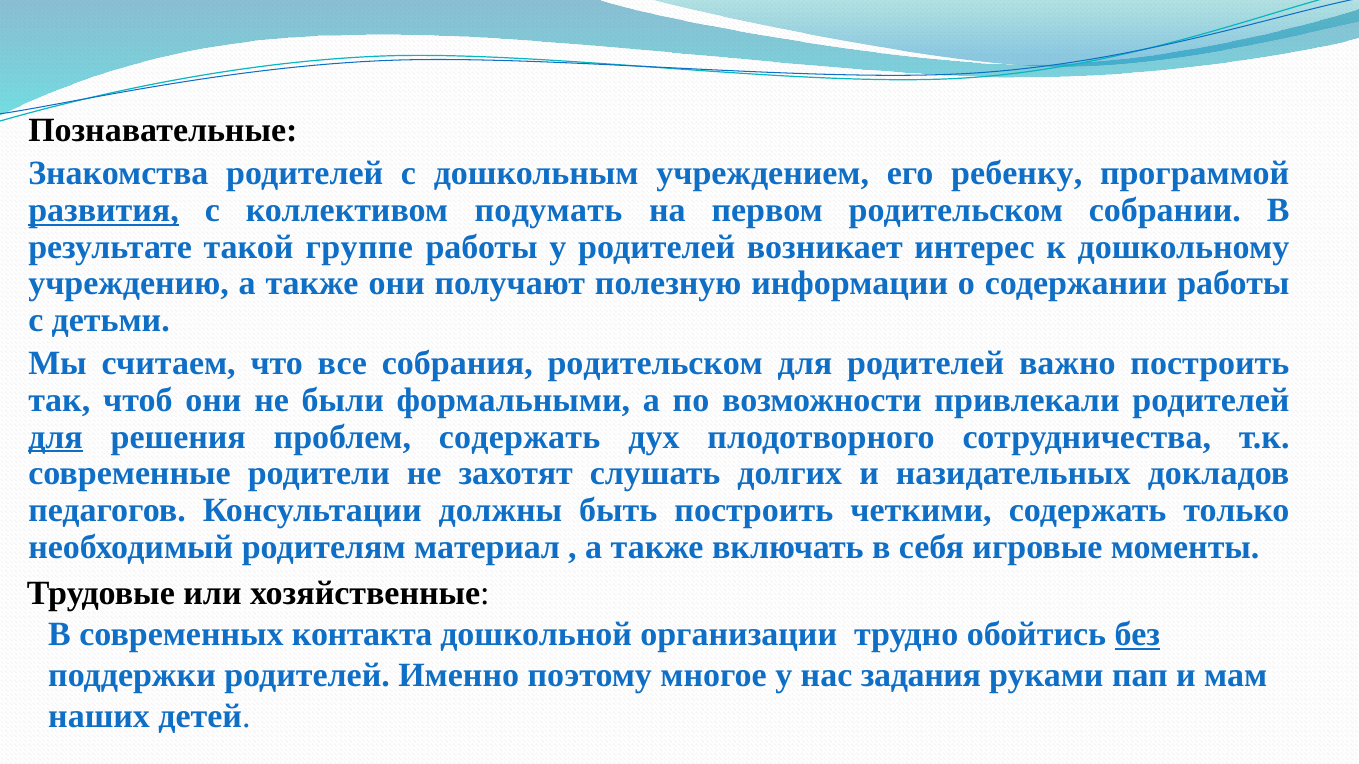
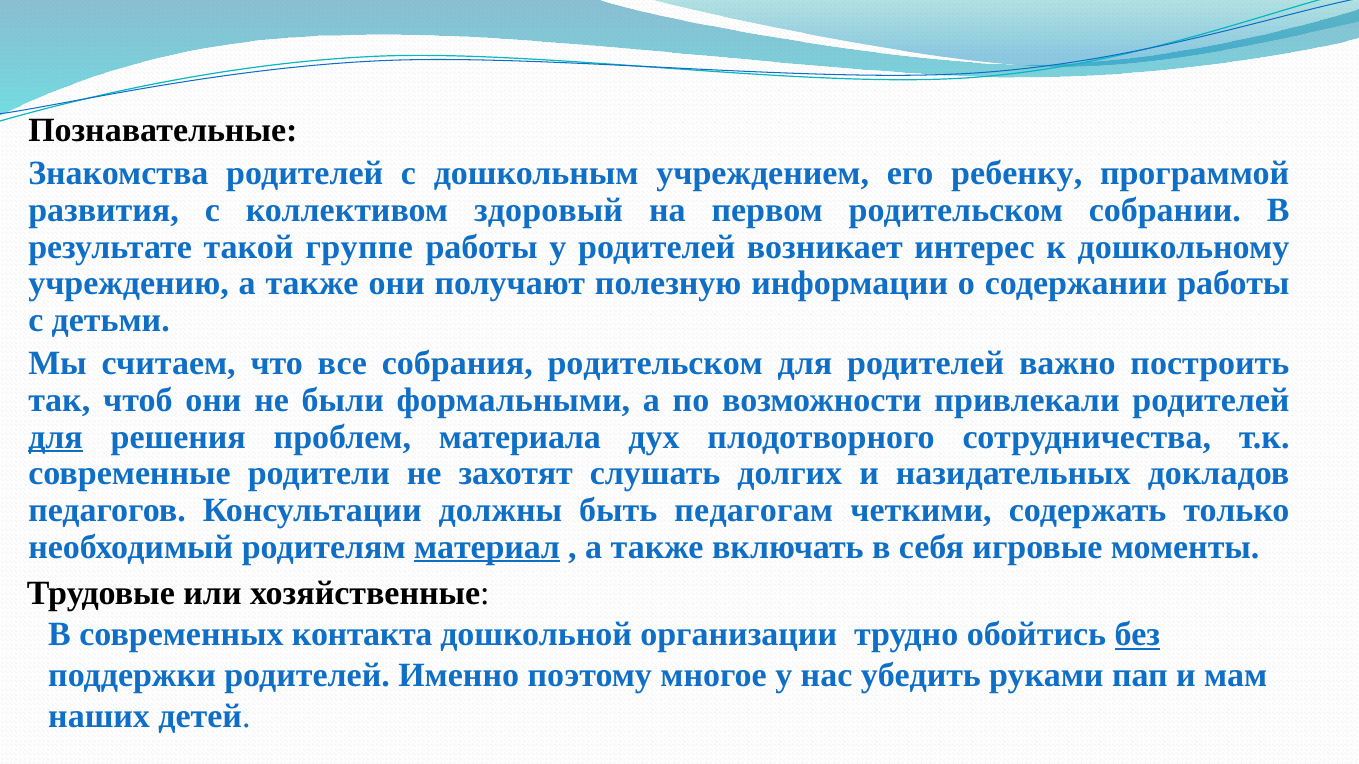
развития underline: present -> none (104, 210)
подумать: подумать -> здоровый (549, 210)
проблем содержать: содержать -> материала (520, 437)
быть построить: построить -> педагогам (754, 510)
материал underline: none -> present (487, 547)
задания: задания -> убедить (921, 676)
